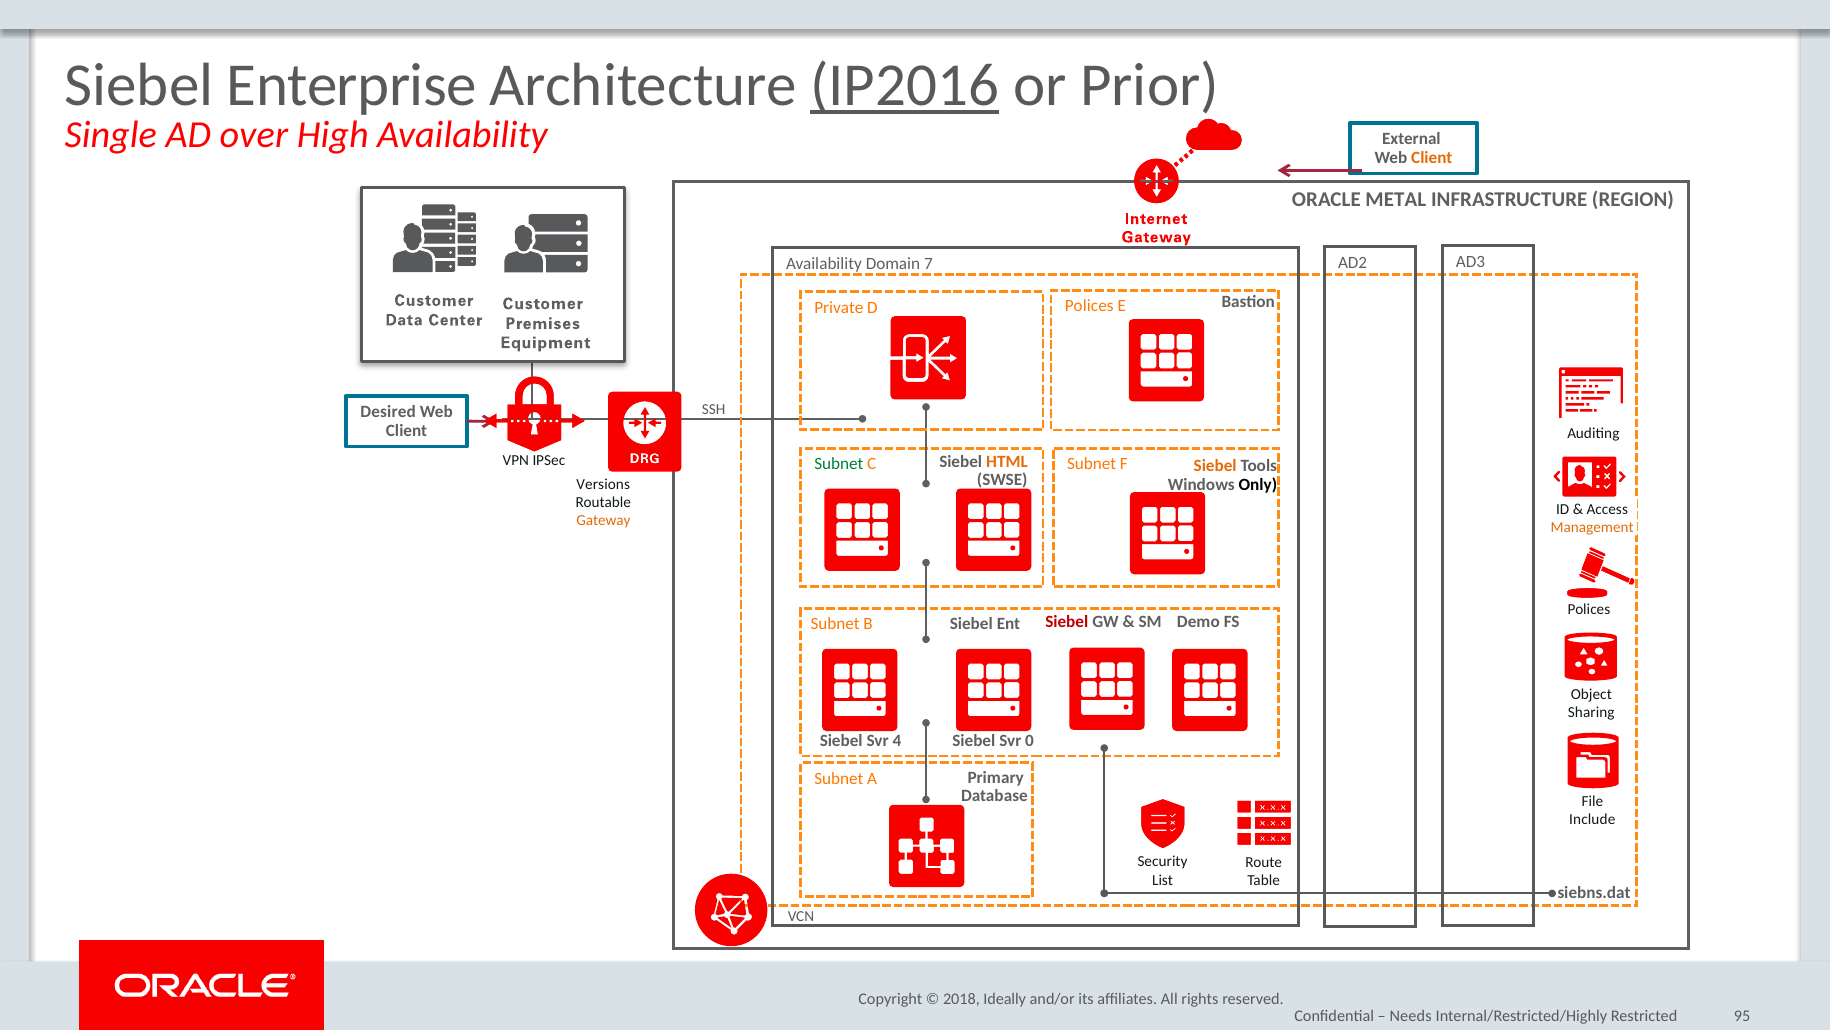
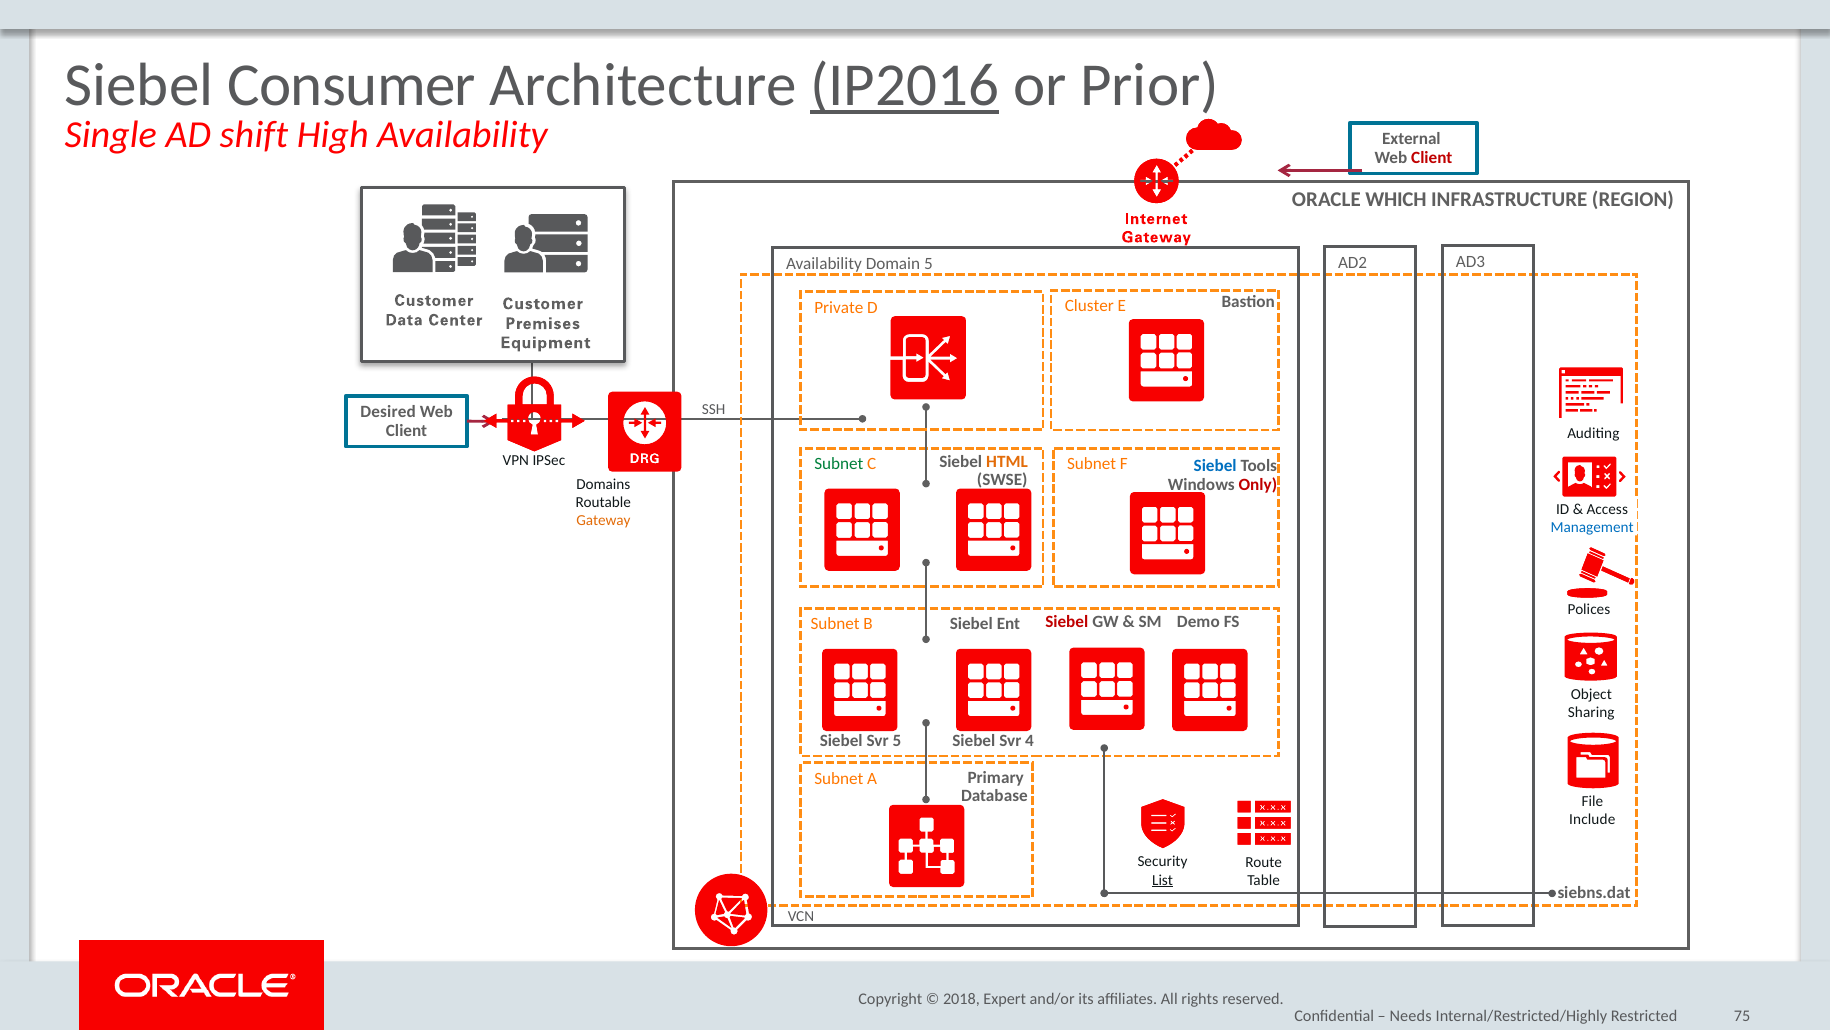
Enterprise: Enterprise -> Consumer (352, 86)
over: over -> shift (254, 134)
Client colour: orange -> red (1432, 157)
METAL: METAL -> WHICH (1396, 200)
Domain 7: 7 -> 5 (929, 264)
Polices: Polices -> Cluster (1089, 306)
Siebel colour: orange -> blue (1215, 466)
Versions: Versions -> Domains (603, 484)
Only colour: black -> red (1258, 485)
Management colour: orange -> blue (1592, 527)
Svr 4: 4 -> 5 (897, 741)
0: 0 -> 4 (1030, 741)
List underline: none -> present (1163, 880)
Ideally: Ideally -> Expert (1005, 999)
95: 95 -> 75 (1742, 1016)
